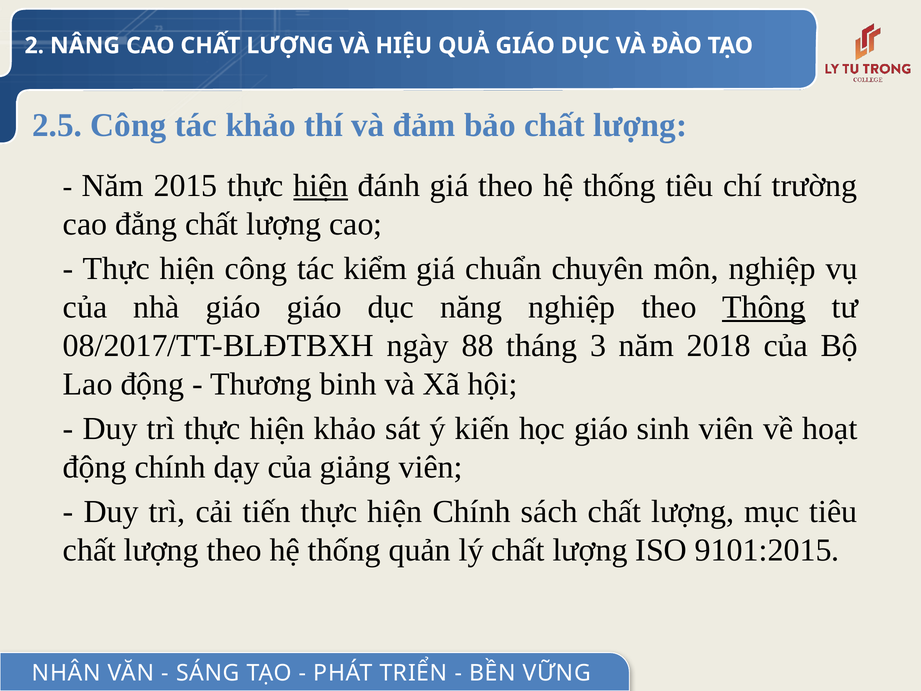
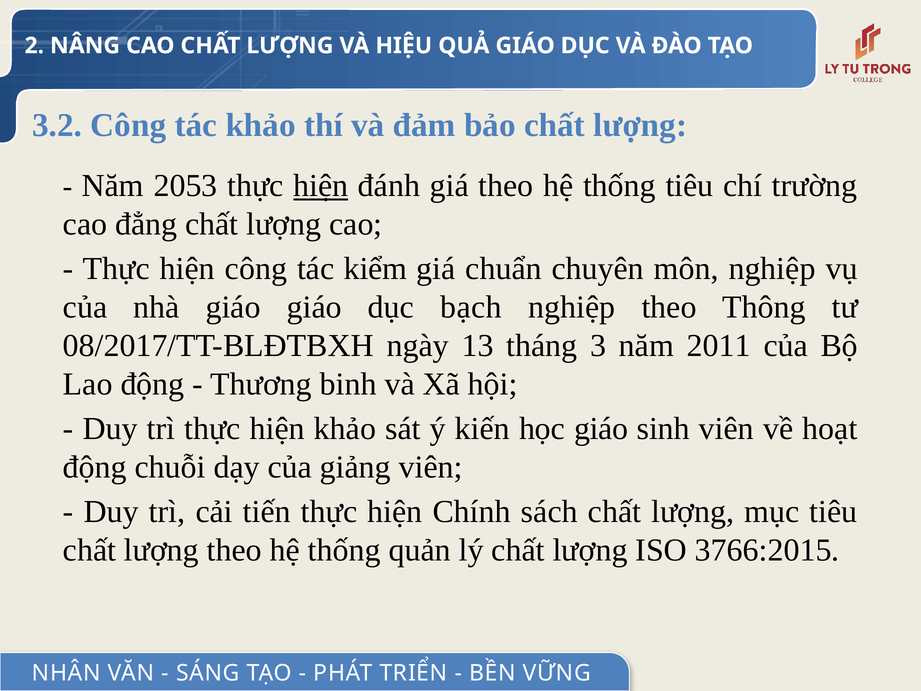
2.5: 2.5 -> 3.2 (57, 125)
2015: 2015 -> 2053 (186, 186)
năng: năng -> bạch (471, 307)
Thông underline: present -> none (764, 307)
88: 88 -> 13 (478, 345)
2018: 2018 -> 2011 (719, 345)
động chính: chính -> chuỗi (170, 467)
9101:2015: 9101:2015 -> 3766:2015 (767, 550)
